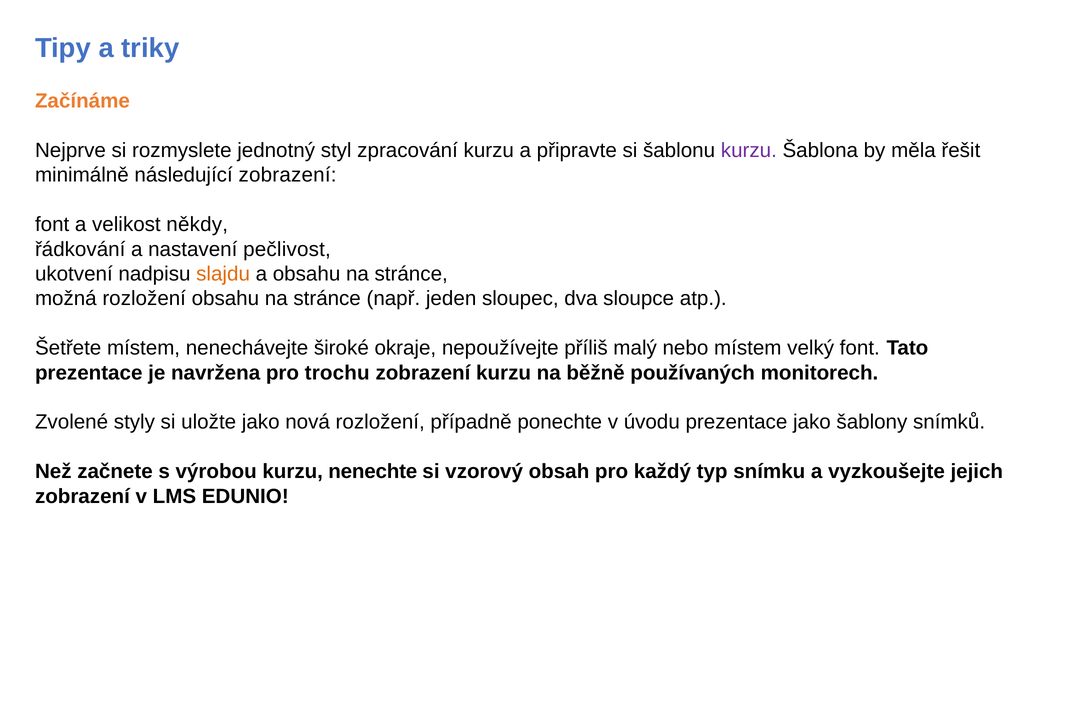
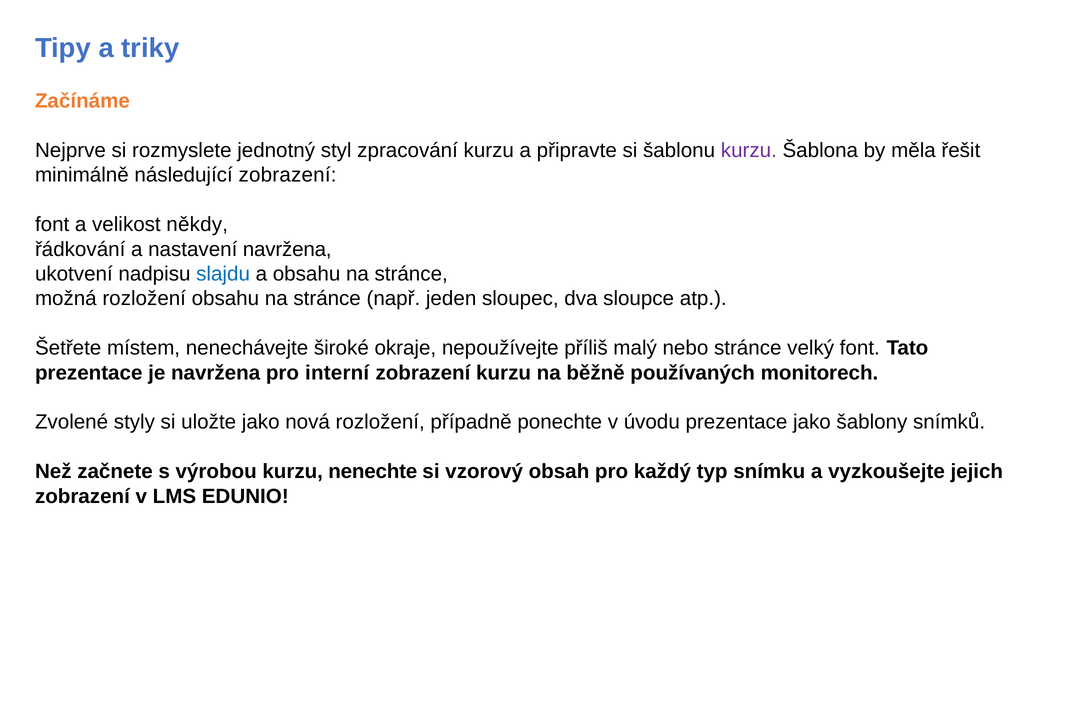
nastavení pečlivost: pečlivost -> navržena (287, 249)
slajdu colour: orange -> blue (223, 274)
nebo místem: místem -> stránce (748, 348)
trochu: trochu -> interní (337, 373)
